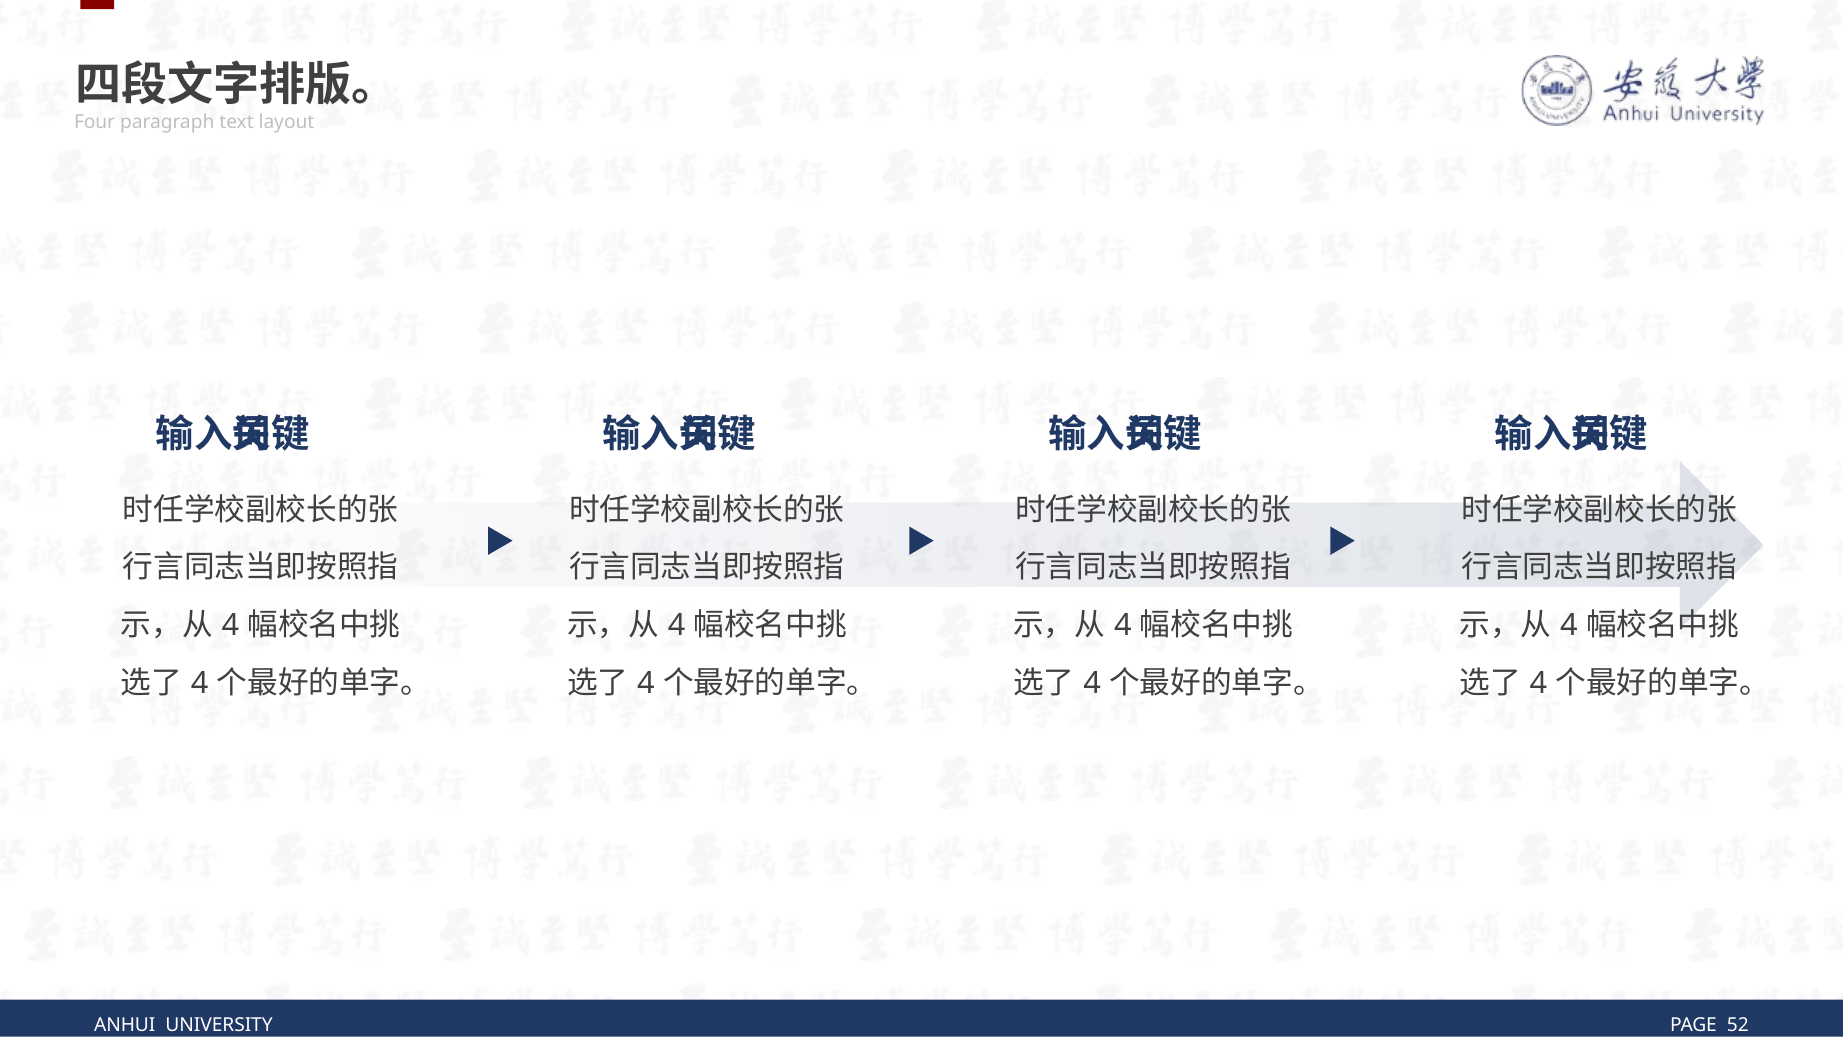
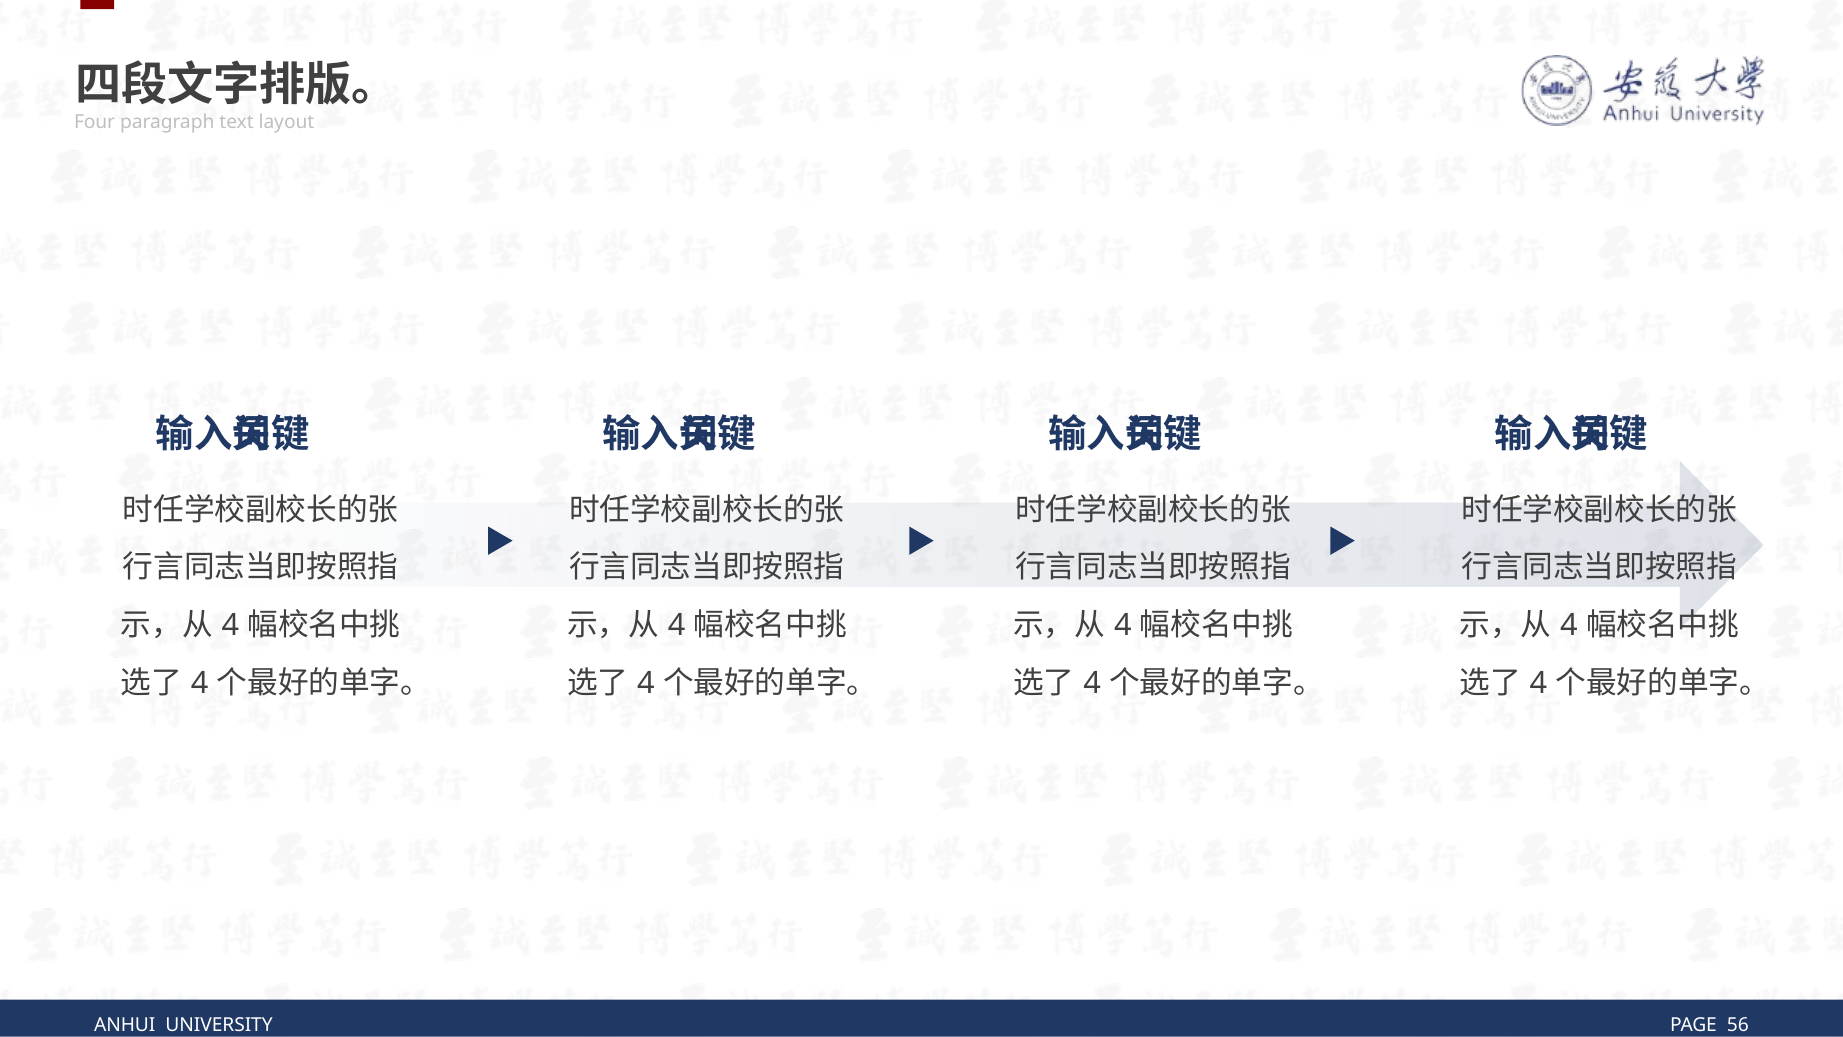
52: 52 -> 56 (1738, 1025)
